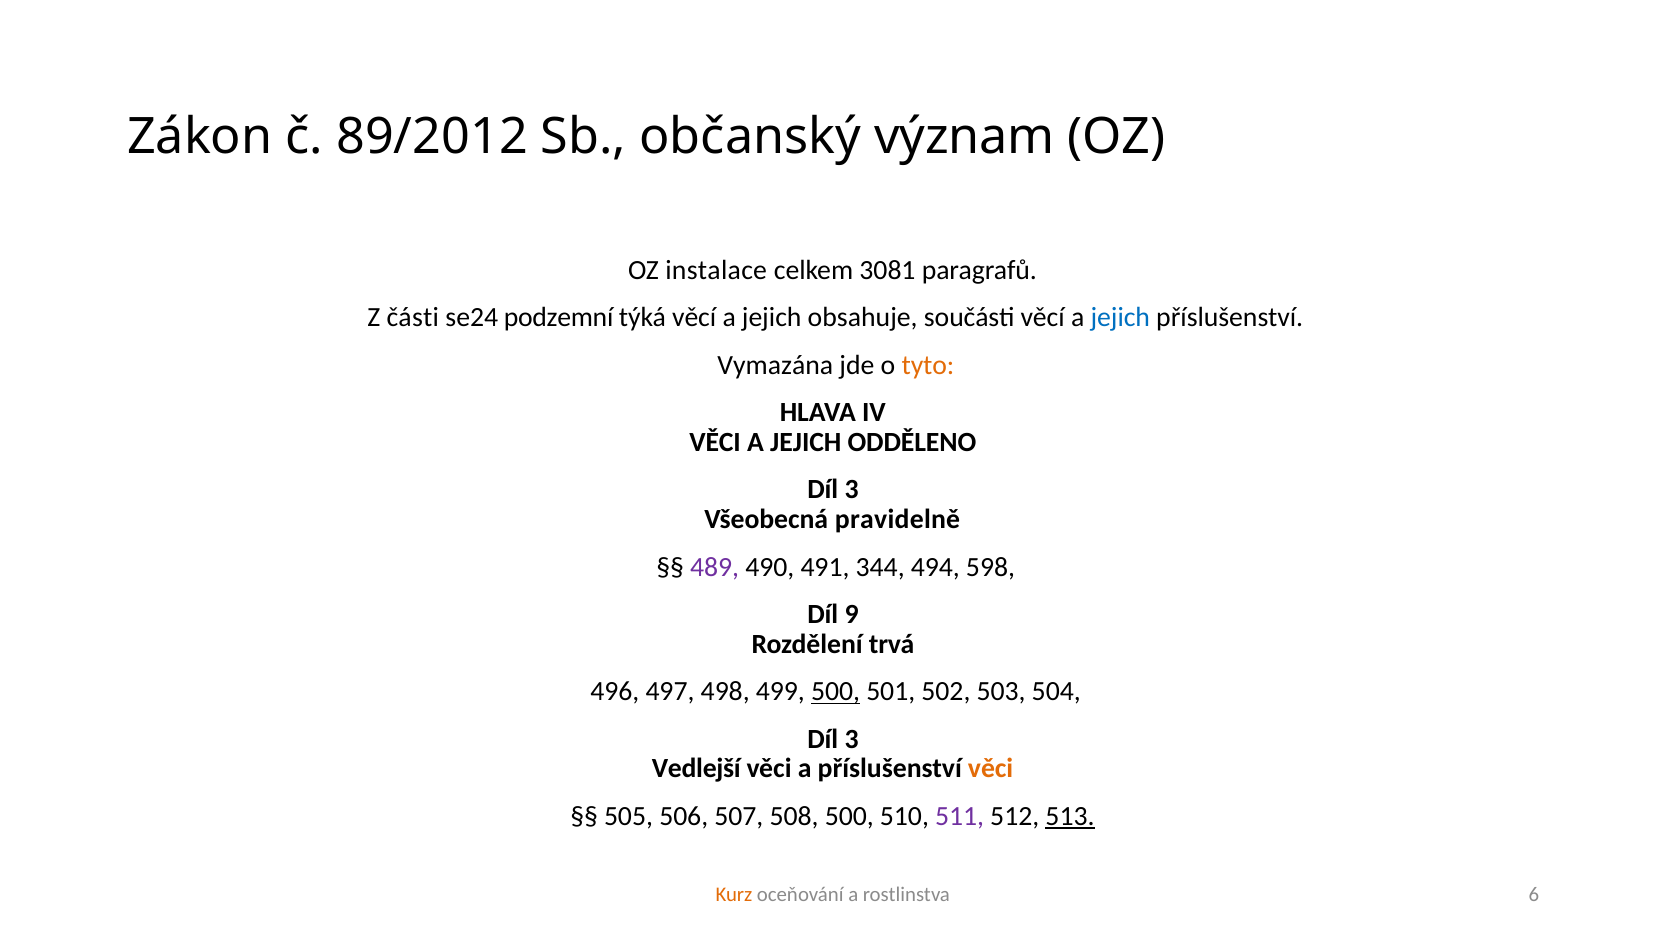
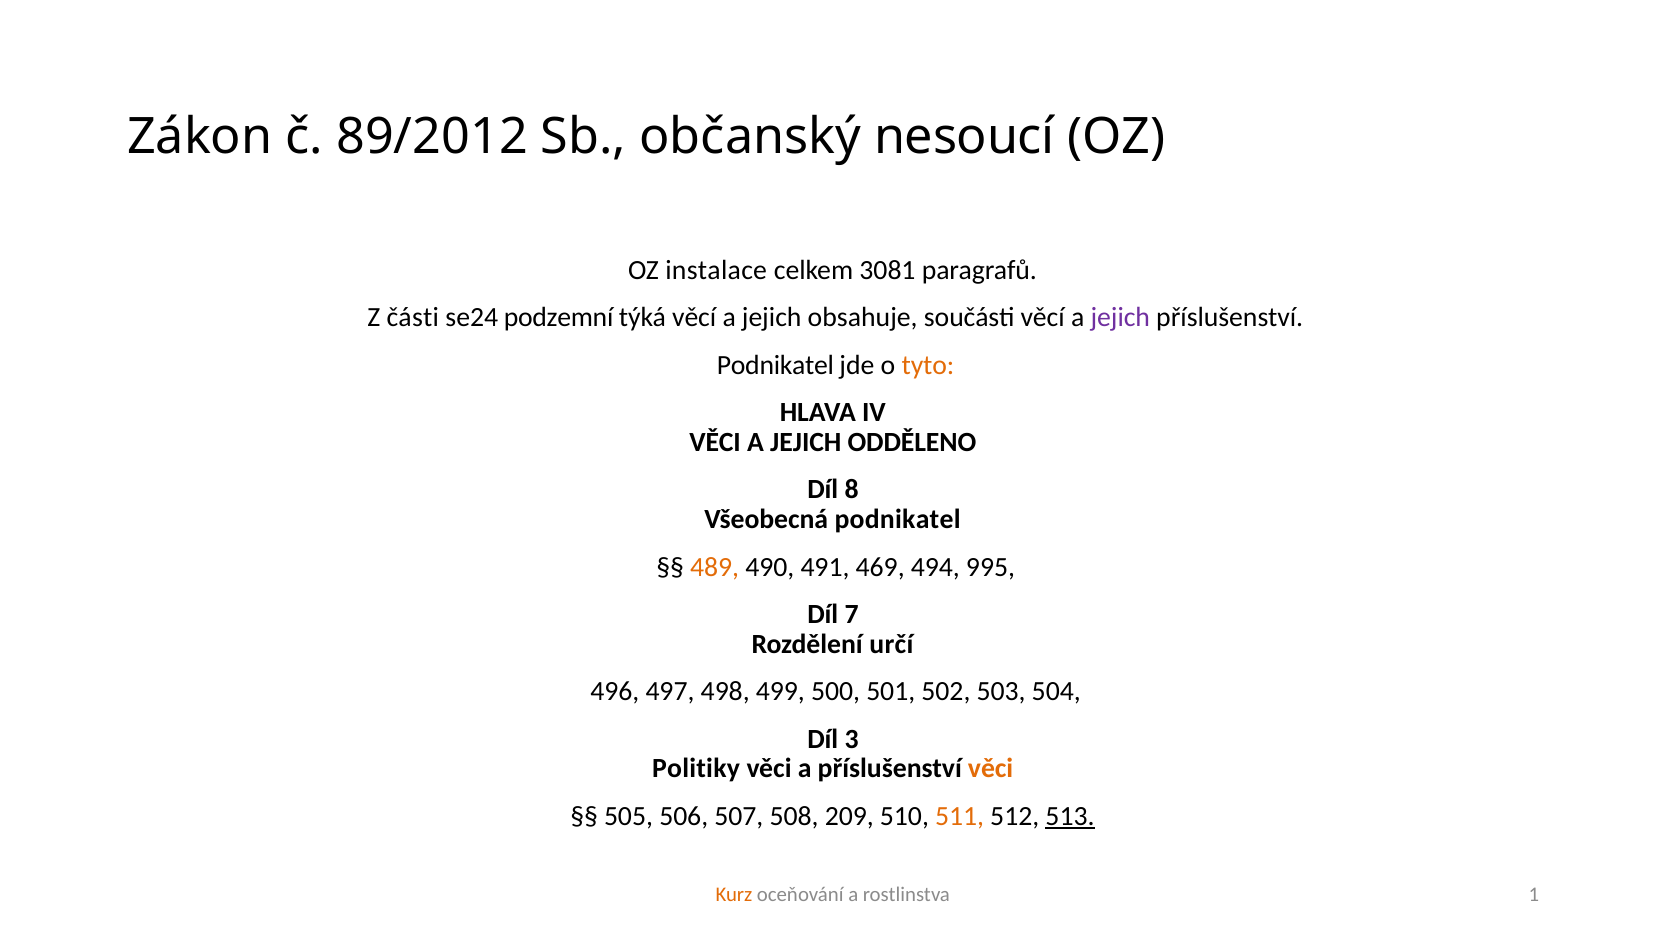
význam: význam -> nesoucí (964, 137)
jejich colour: blue -> purple (1120, 318)
Vymazána: Vymazána -> Podnikatel (775, 365)
3: 3 -> 8 (852, 490)
Všeobecná pravidelně: pravidelně -> podnikatel (898, 520)
489 colour: purple -> orange (715, 567)
344: 344 -> 469 (880, 567)
598: 598 -> 995 (990, 567)
9: 9 -> 7 (852, 614)
trvá: trvá -> určí (891, 644)
500 underline: present -> none (836, 692)
Vedlejší: Vedlejší -> Politiky (696, 769)
508 500: 500 -> 209 (849, 816)
511 colour: purple -> orange (960, 816)
6: 6 -> 1 (1534, 895)
